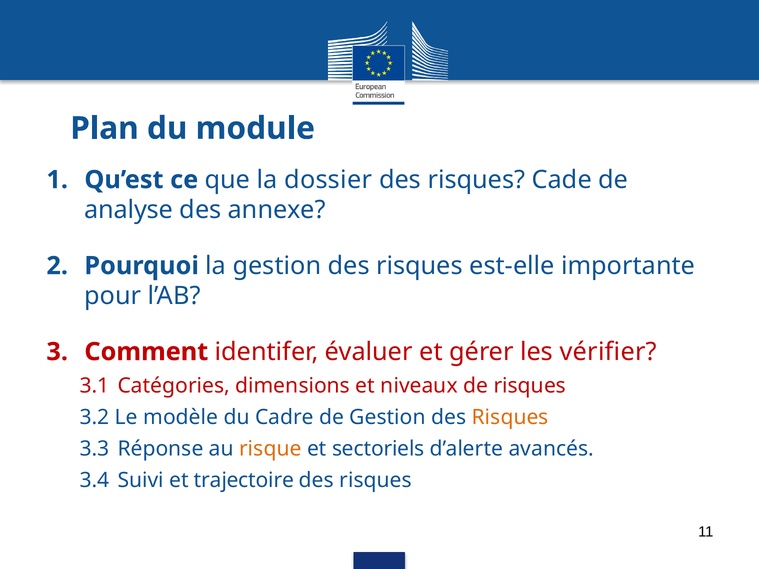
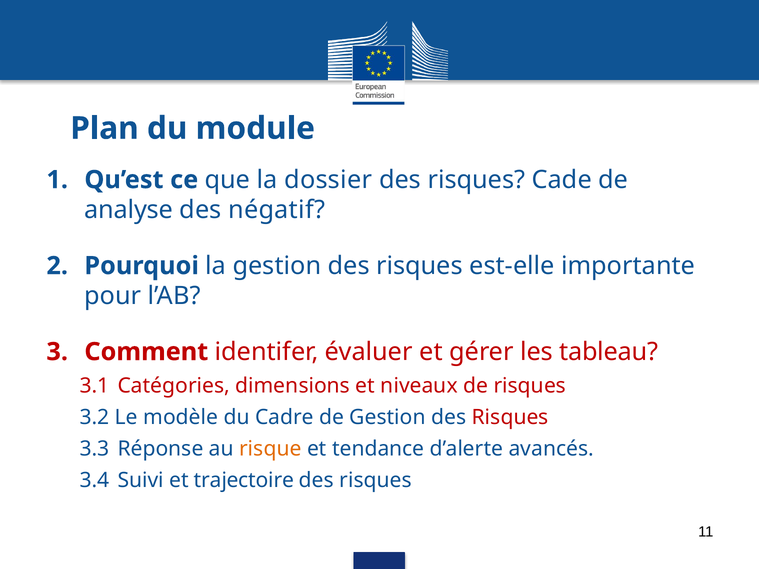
annexe: annexe -> négatif (277, 210)
vérifier: vérifier -> tableau (609, 352)
Risques colour: orange -> red (510, 417)
sectoriels: sectoriels -> tendance (378, 449)
